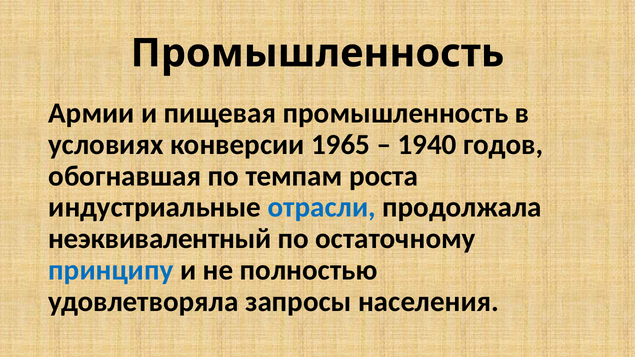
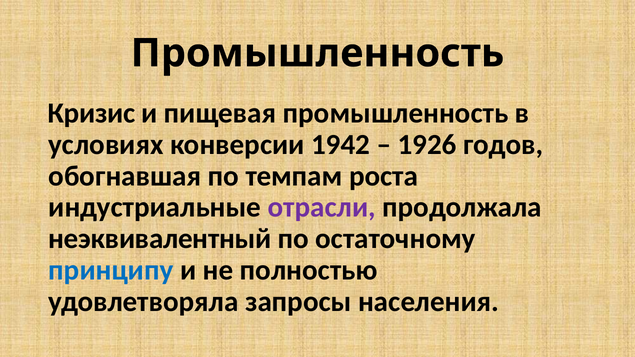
Армии: Армии -> Кризис (92, 113)
1965: 1965 -> 1942 (341, 145)
1940: 1940 -> 1926 (427, 145)
отрасли colour: blue -> purple (322, 207)
